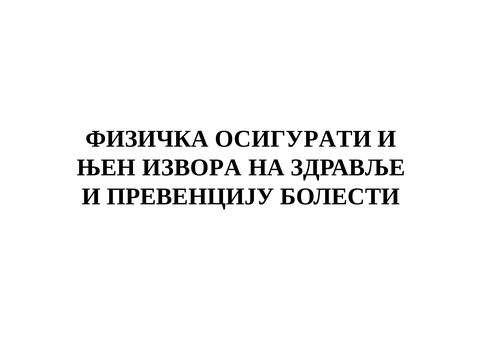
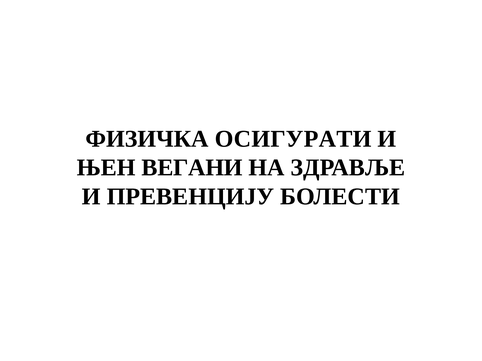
ИЗВОРА: ИЗВОРА -> ВЕГАНИ (192, 168)
